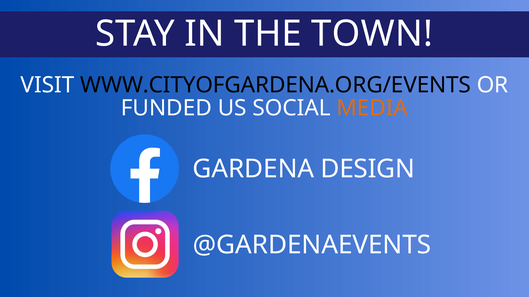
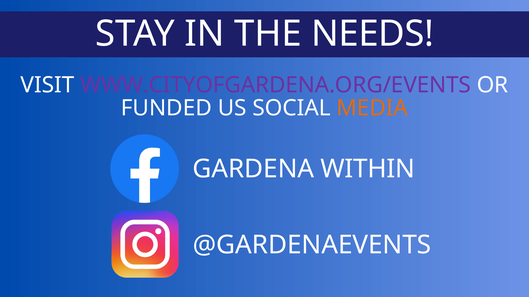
TOWN: TOWN -> NEEDS (373, 34)
WWW.CITYOFGARDENA.ORG/EVENTS colour: black -> purple (276, 85)
DESIGN: DESIGN -> WITHIN (368, 169)
